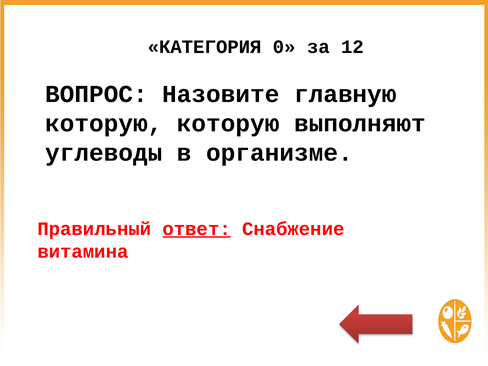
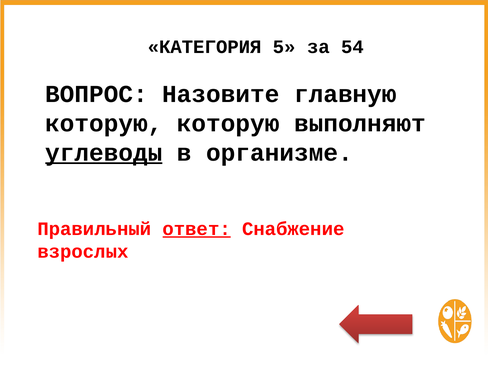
0: 0 -> 5 (284, 47)
12: 12 -> 54 (352, 47)
углеводы underline: none -> present (104, 153)
витамина: витамина -> взрослых (83, 252)
